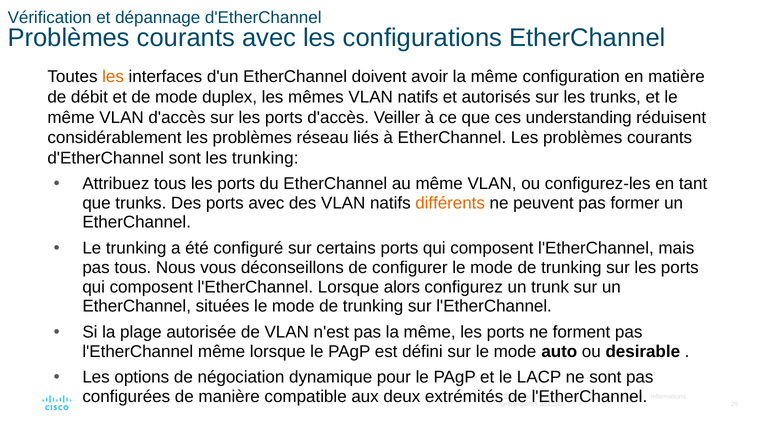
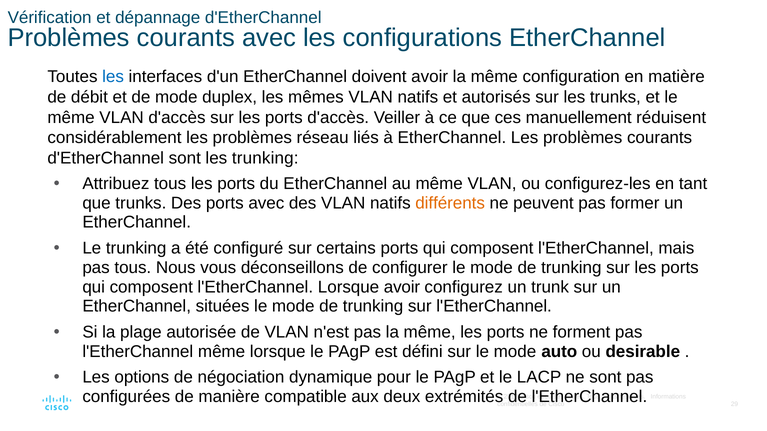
les colour: orange -> blue (113, 77)
understanding: understanding -> manuellement (579, 118)
Lorsque alors: alors -> avoir (402, 287)
